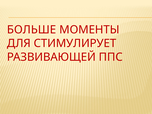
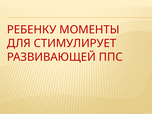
БОЛЬШЕ: БОЛЬШЕ -> РЕБЕНКУ (32, 30)
